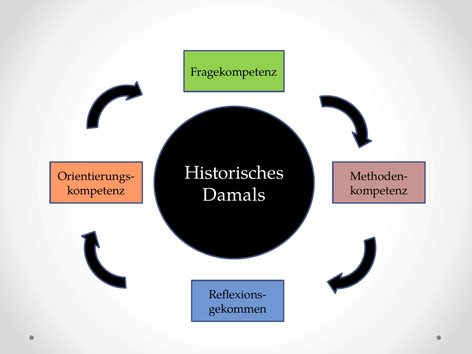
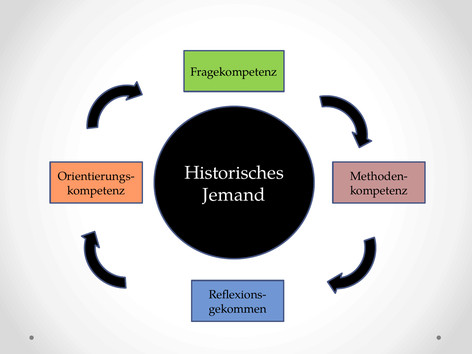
Damals: Damals -> Jemand (234, 195)
